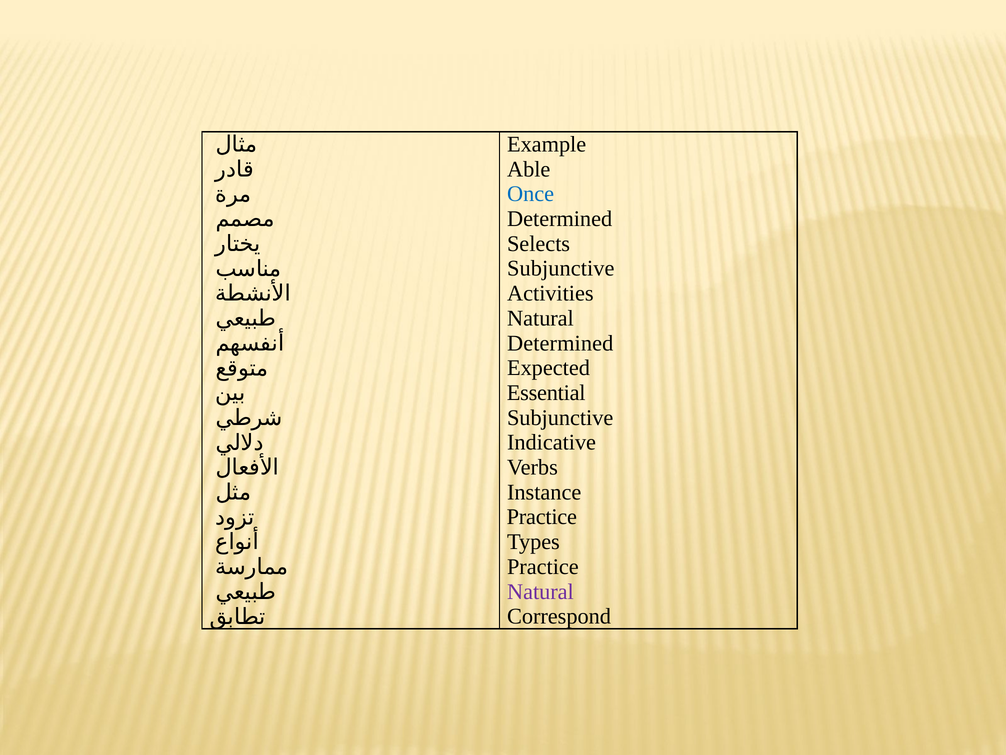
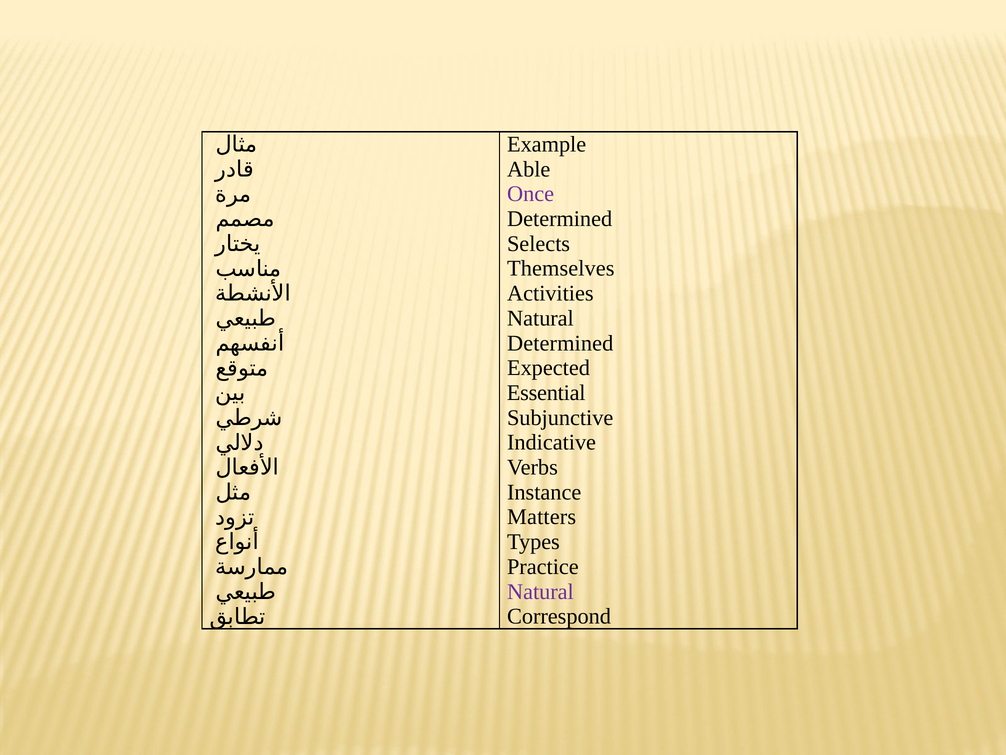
Once colour: blue -> purple (531, 194)
Subjunctive: Subjunctive -> Themselves (561, 268)
Practice: Practice -> Matters (542, 517)
